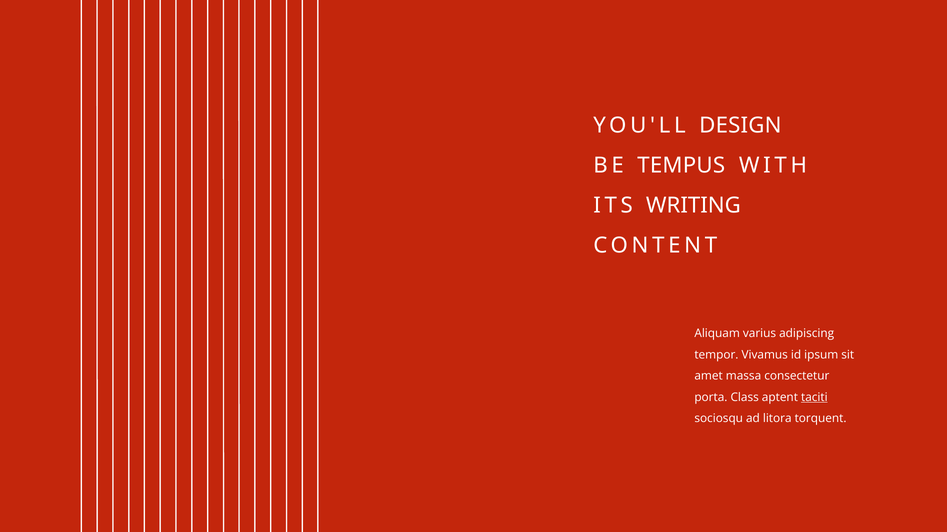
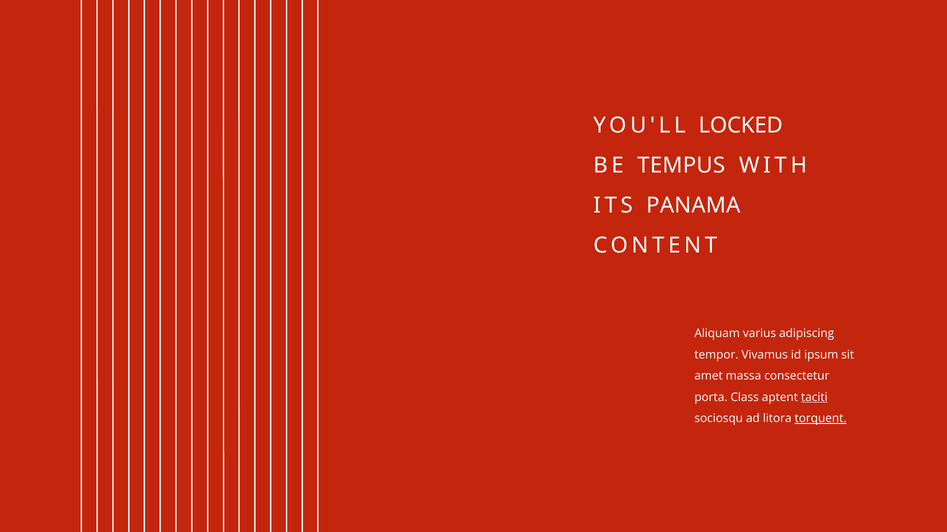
DESIGN: DESIGN -> LOCKED (741, 126)
WRITING: WRITING -> PANAMA (693, 206)
torquent underline: none -> present (821, 419)
